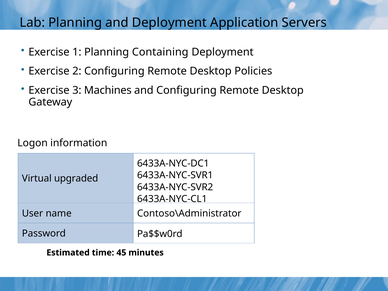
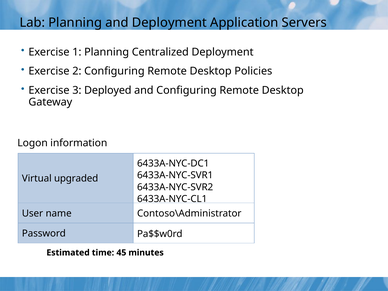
Containing: Containing -> Centralized (160, 52)
Machines: Machines -> Deployed (108, 90)
